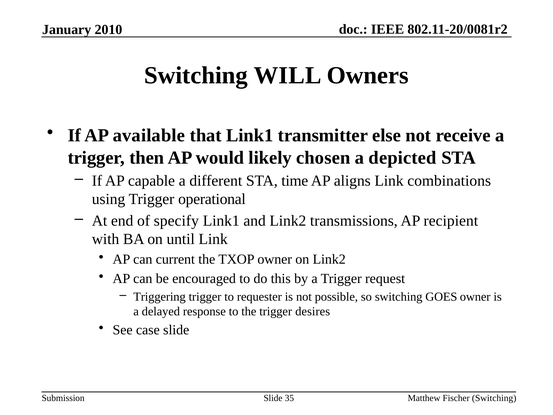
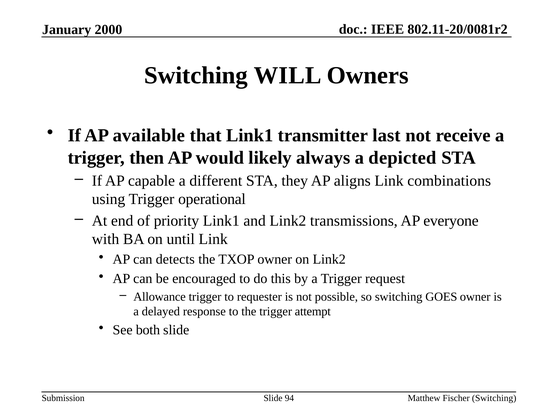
2010: 2010 -> 2000 (108, 30)
else: else -> last (387, 135)
chosen: chosen -> always (323, 158)
time: time -> they (295, 181)
specify: specify -> priority (176, 221)
recipient: recipient -> everyone (451, 221)
current: current -> detects (175, 259)
Triggering: Triggering -> Allowance (160, 297)
desires: desires -> attempt (313, 311)
case: case -> both (148, 330)
35: 35 -> 94 (289, 398)
